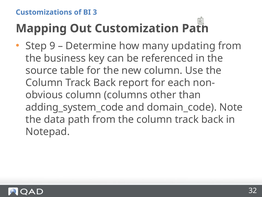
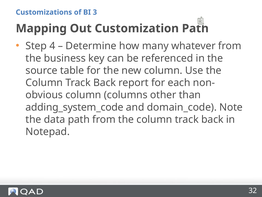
9: 9 -> 4 (52, 46)
updating: updating -> whatever (193, 46)
